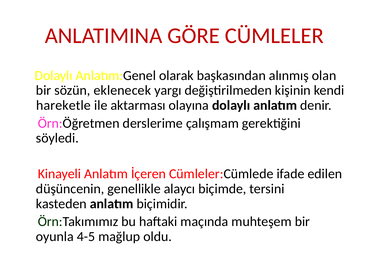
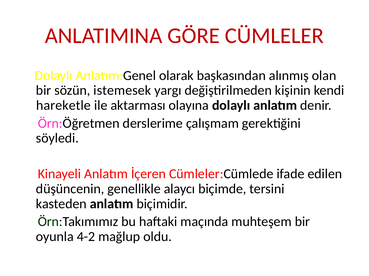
eklenecek: eklenecek -> istemesek (122, 91)
4-5: 4-5 -> 4-2 (86, 237)
